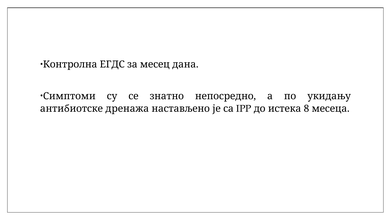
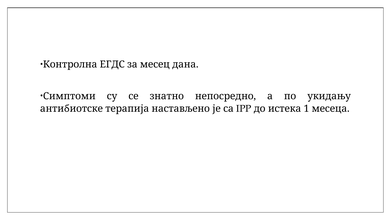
дренажа: дренажа -> терапија (127, 109)
8: 8 -> 1 (306, 109)
